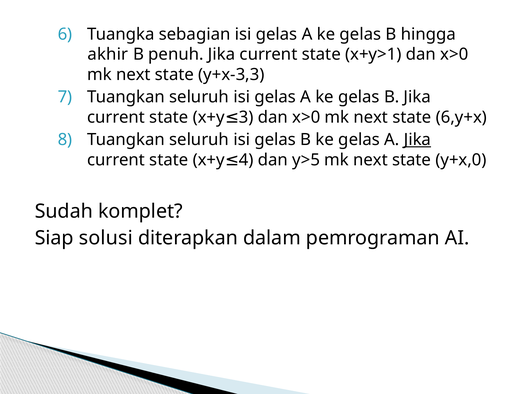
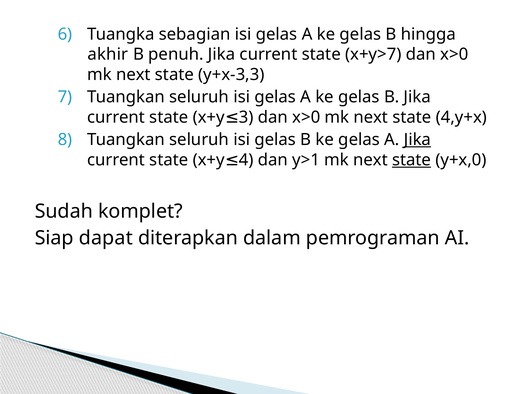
x+y>1: x+y>1 -> x+y>7 (373, 54)
6,y+x: 6,y+x -> 4,y+x (461, 117)
y>5: y>5 -> y>1 (306, 160)
state underline: none -> present (412, 160)
solusi: solusi -> dapat (106, 238)
